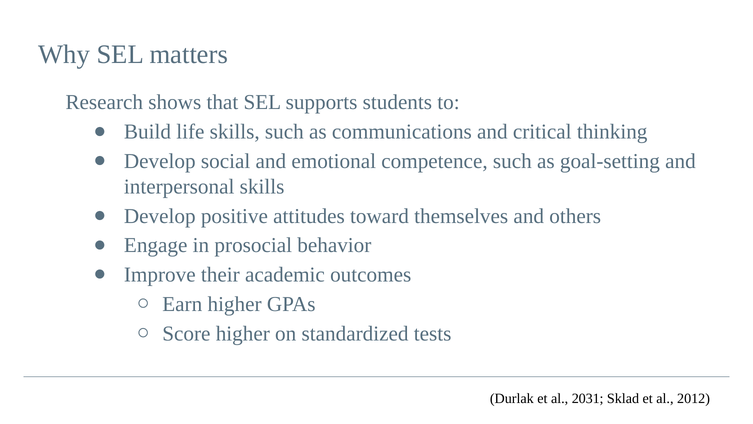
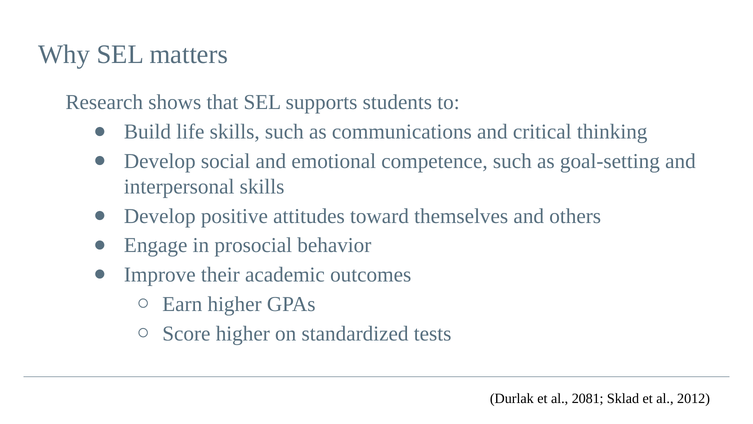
2031: 2031 -> 2081 (588, 398)
